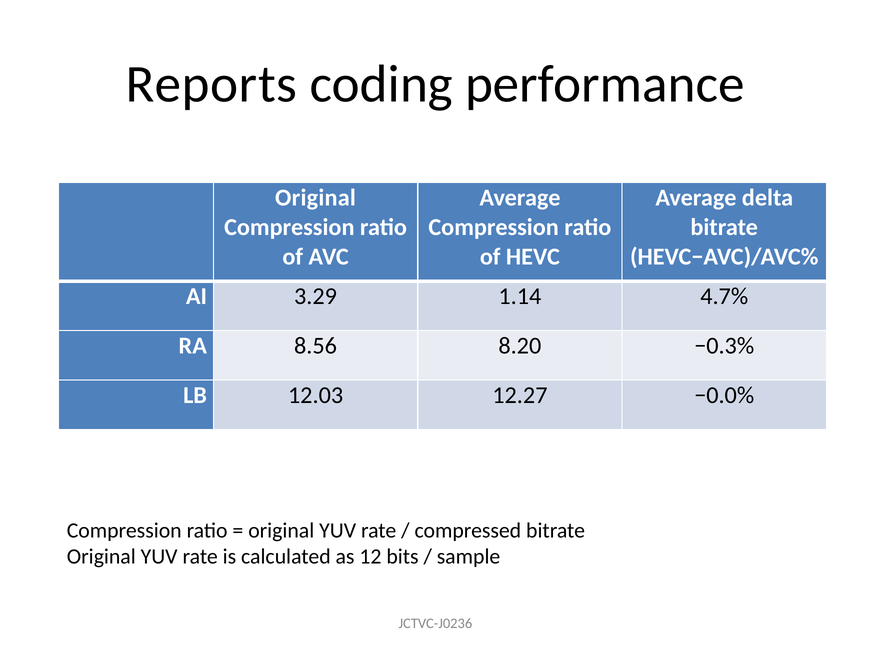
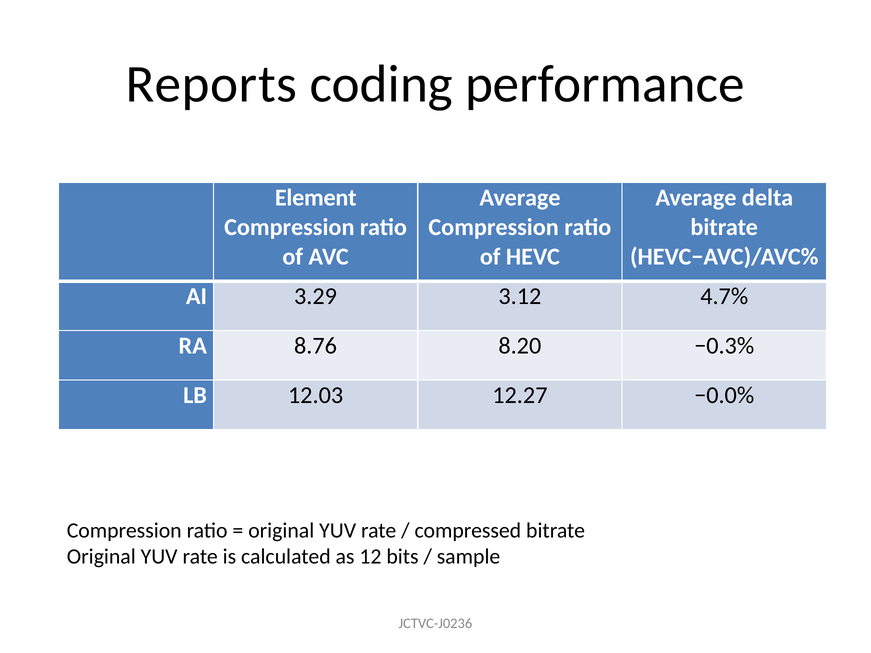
Original: Original -> Element (316, 198)
1.14: 1.14 -> 3.12 (520, 296)
8.56: 8.56 -> 8.76 (316, 346)
